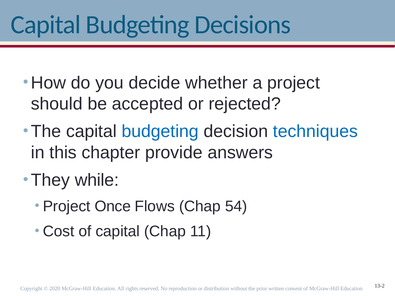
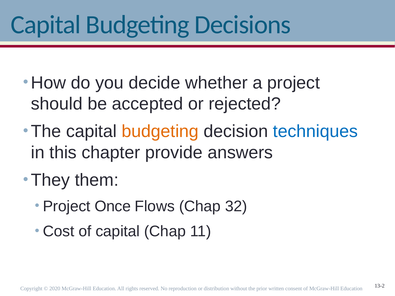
budgeting colour: blue -> orange (160, 132)
while: while -> them (97, 180)
54: 54 -> 32 (236, 207)
